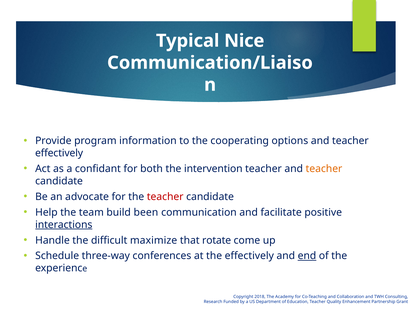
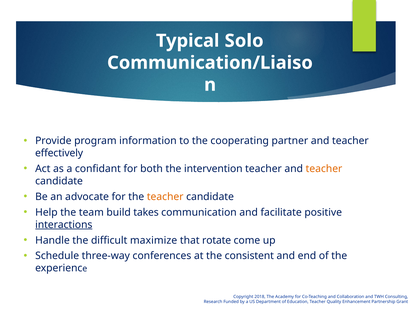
Nice: Nice -> Solo (244, 41)
options: options -> partner (290, 141)
teacher colour: red -> orange (165, 197)
been: been -> takes (146, 212)
the effectively: effectively -> consistent (249, 256)
end underline: present -> none (307, 256)
